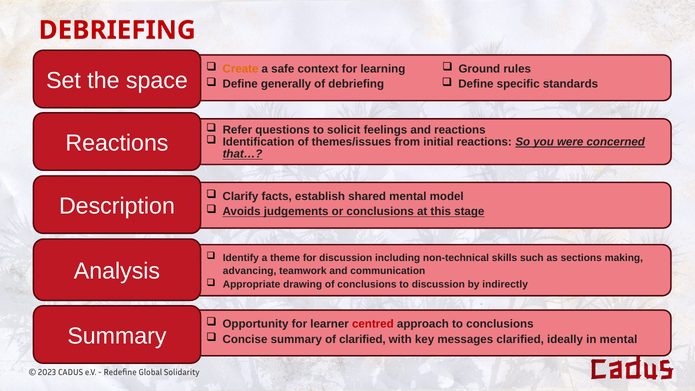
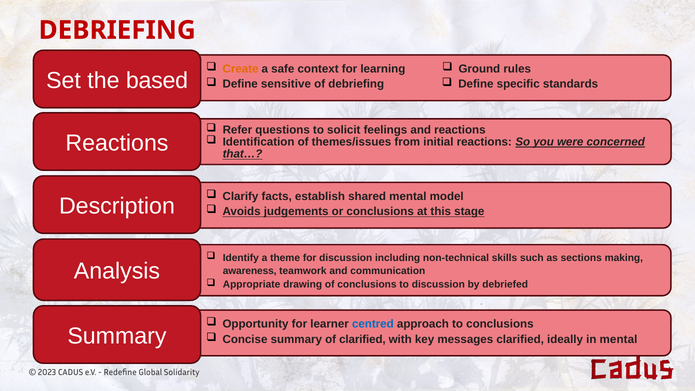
space: space -> based (157, 81)
generally: generally -> sensitive (286, 84)
advancing: advancing -> awareness (250, 271)
indirectly: indirectly -> debriefed (505, 284)
centred colour: red -> blue (373, 324)
